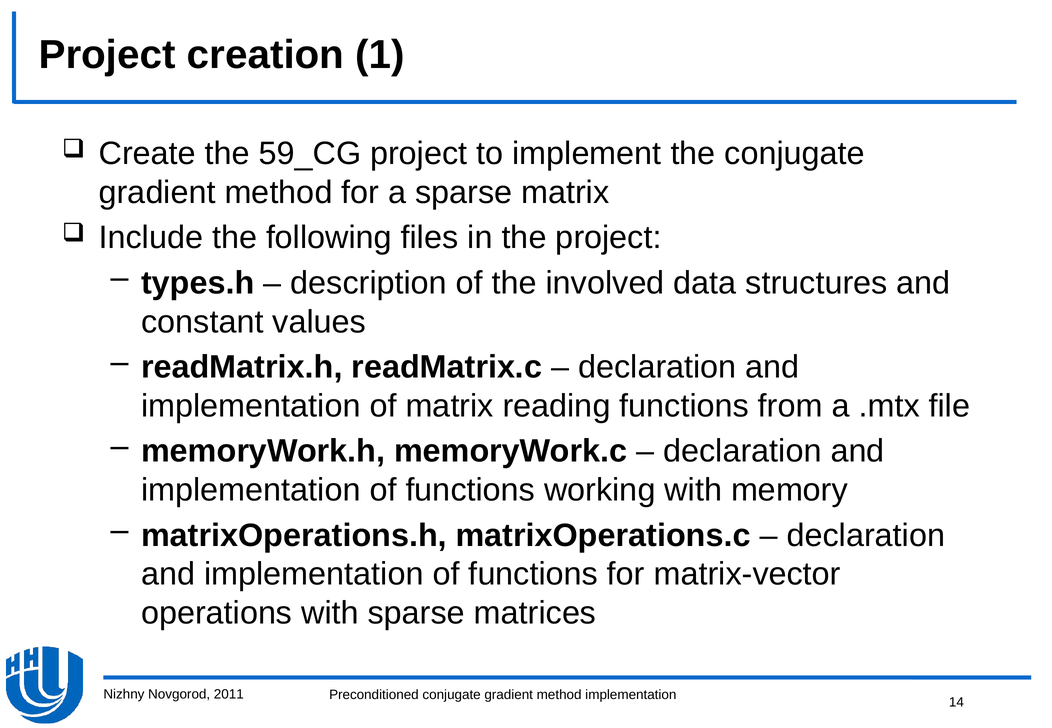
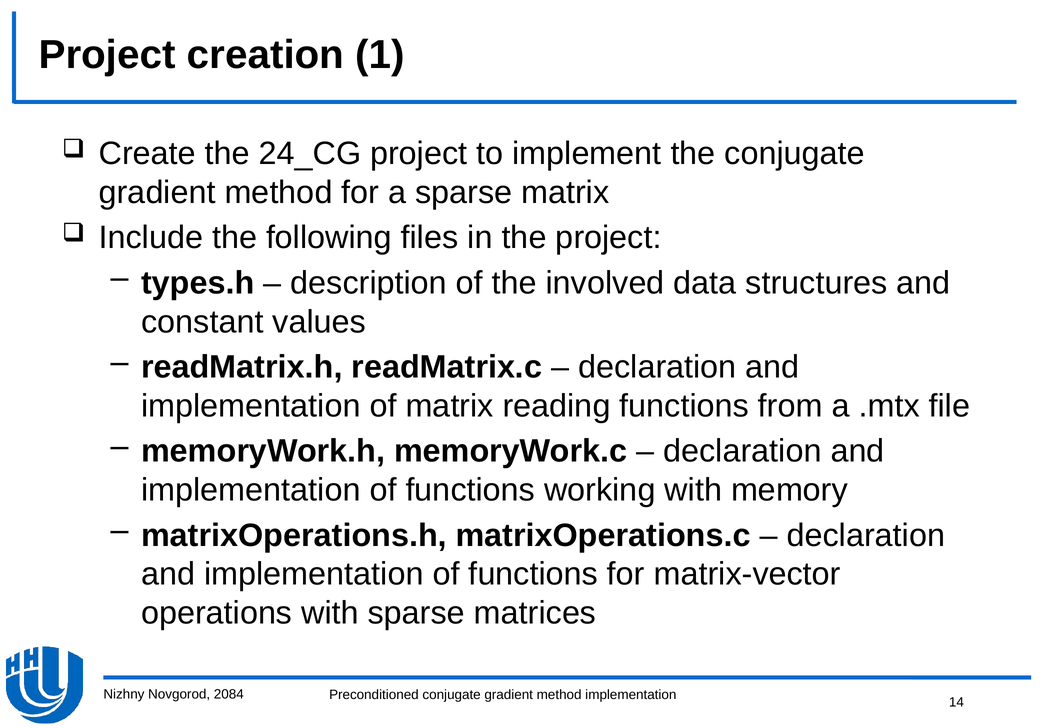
59_СG: 59_СG -> 24_СG (310, 154)
2011: 2011 -> 2084 (229, 694)
